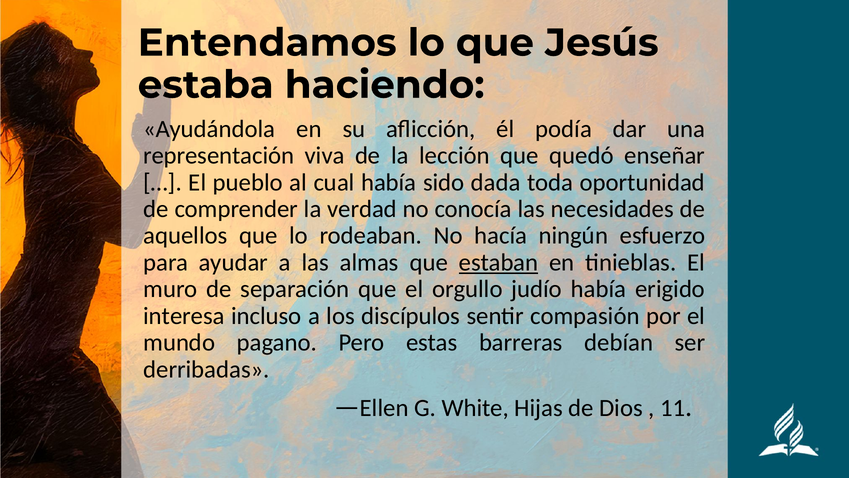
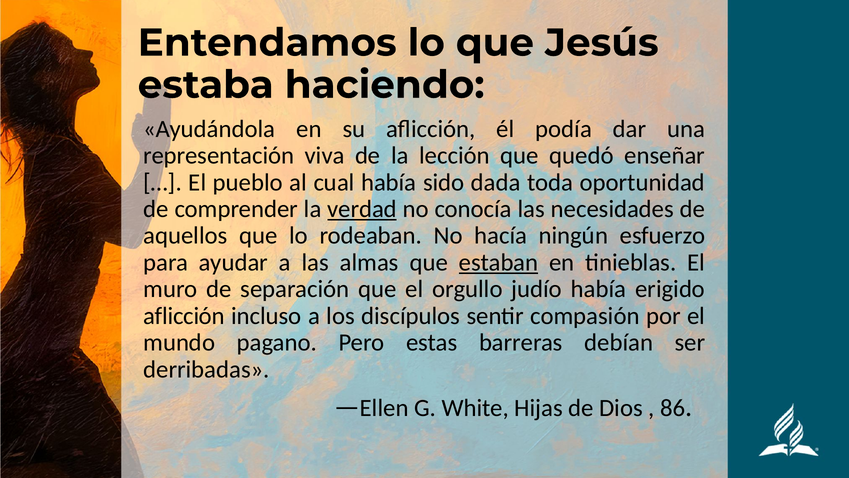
verdad underline: none -> present (362, 209)
interesa: interesa -> aflicción (184, 316)
11: 11 -> 86 (673, 408)
